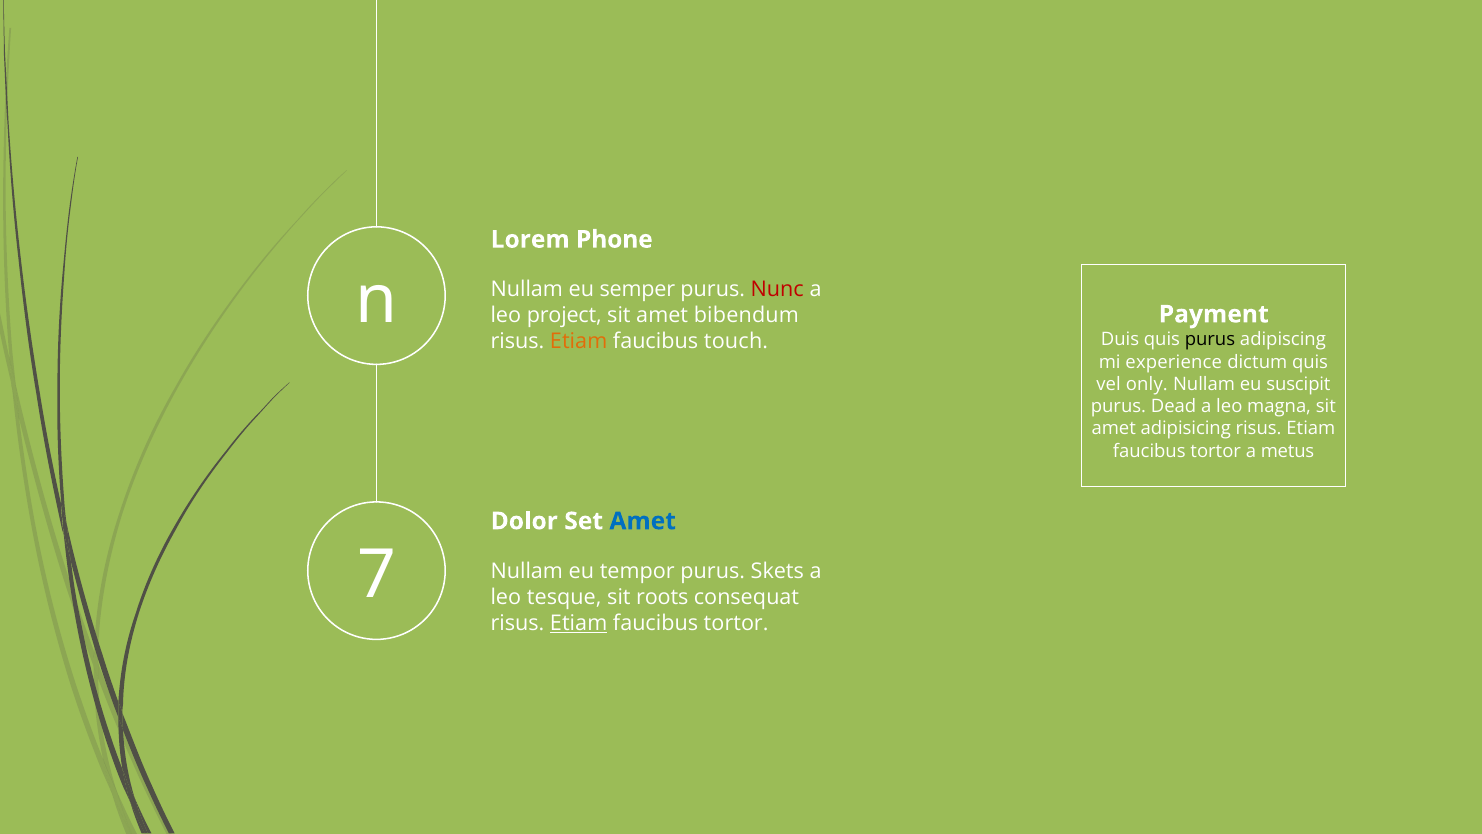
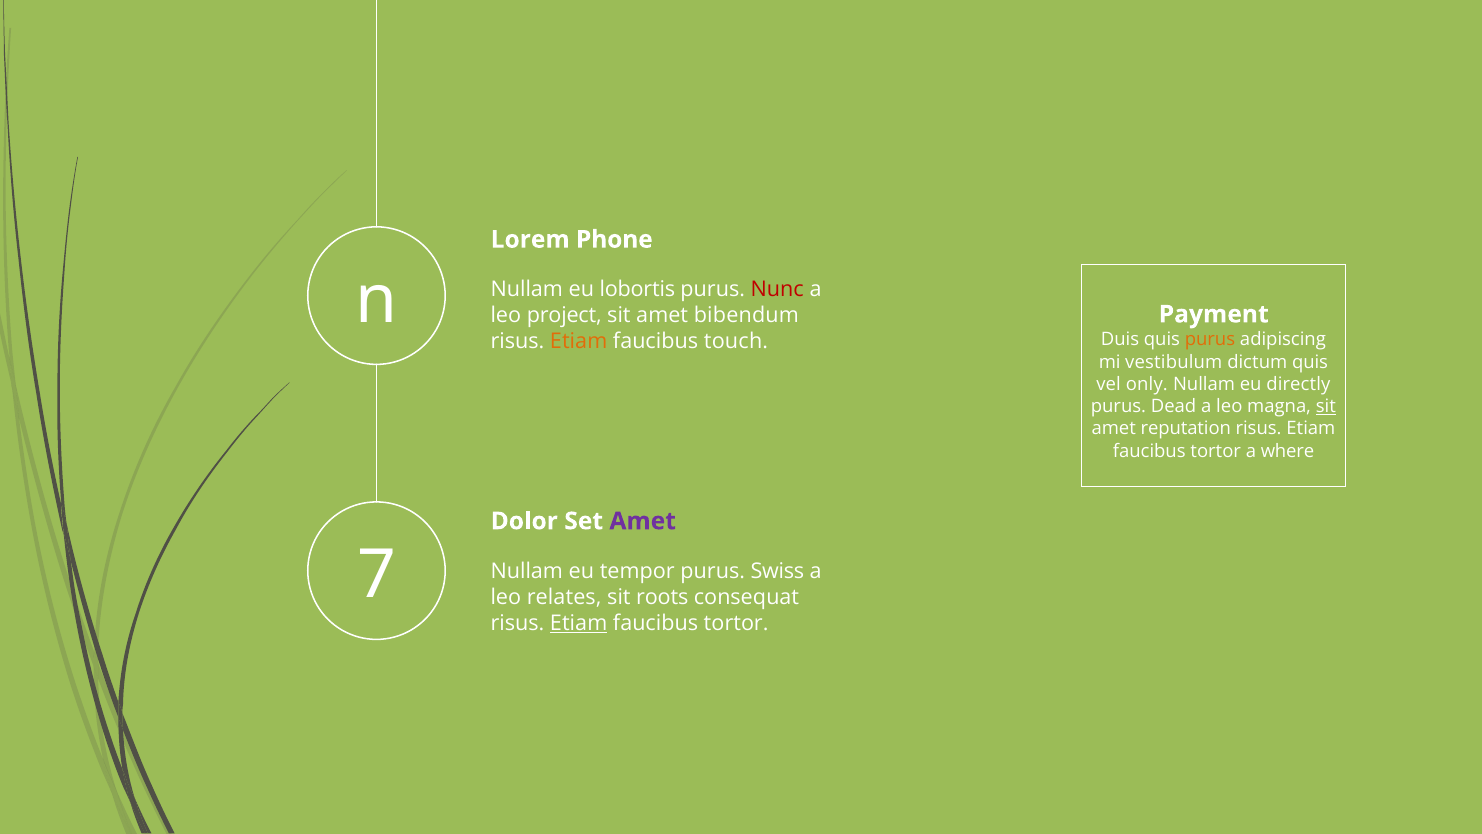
semper: semper -> lobortis (637, 289)
purus colour: black -> orange (1210, 340)
experience: experience -> vestibulum (1174, 362)
suscipit: suscipit -> directly (1298, 384)
sit underline: none -> present (1326, 406)
adipisicing: adipisicing -> reputation (1186, 429)
metus: metus -> where (1288, 451)
Amet colour: blue -> purple (643, 521)
Skets: Skets -> Swiss (777, 571)
tesque: tesque -> relates (564, 597)
